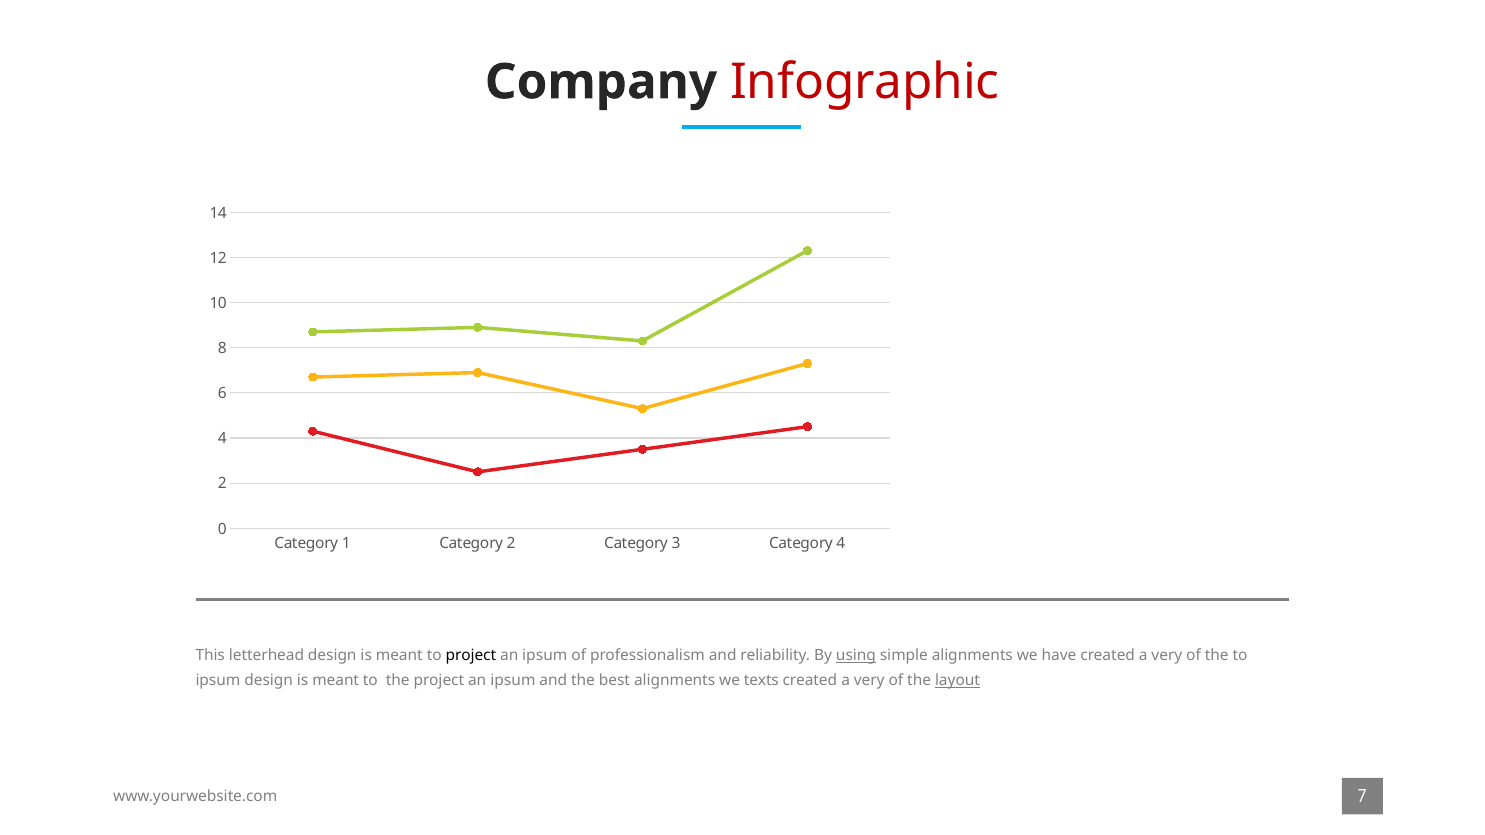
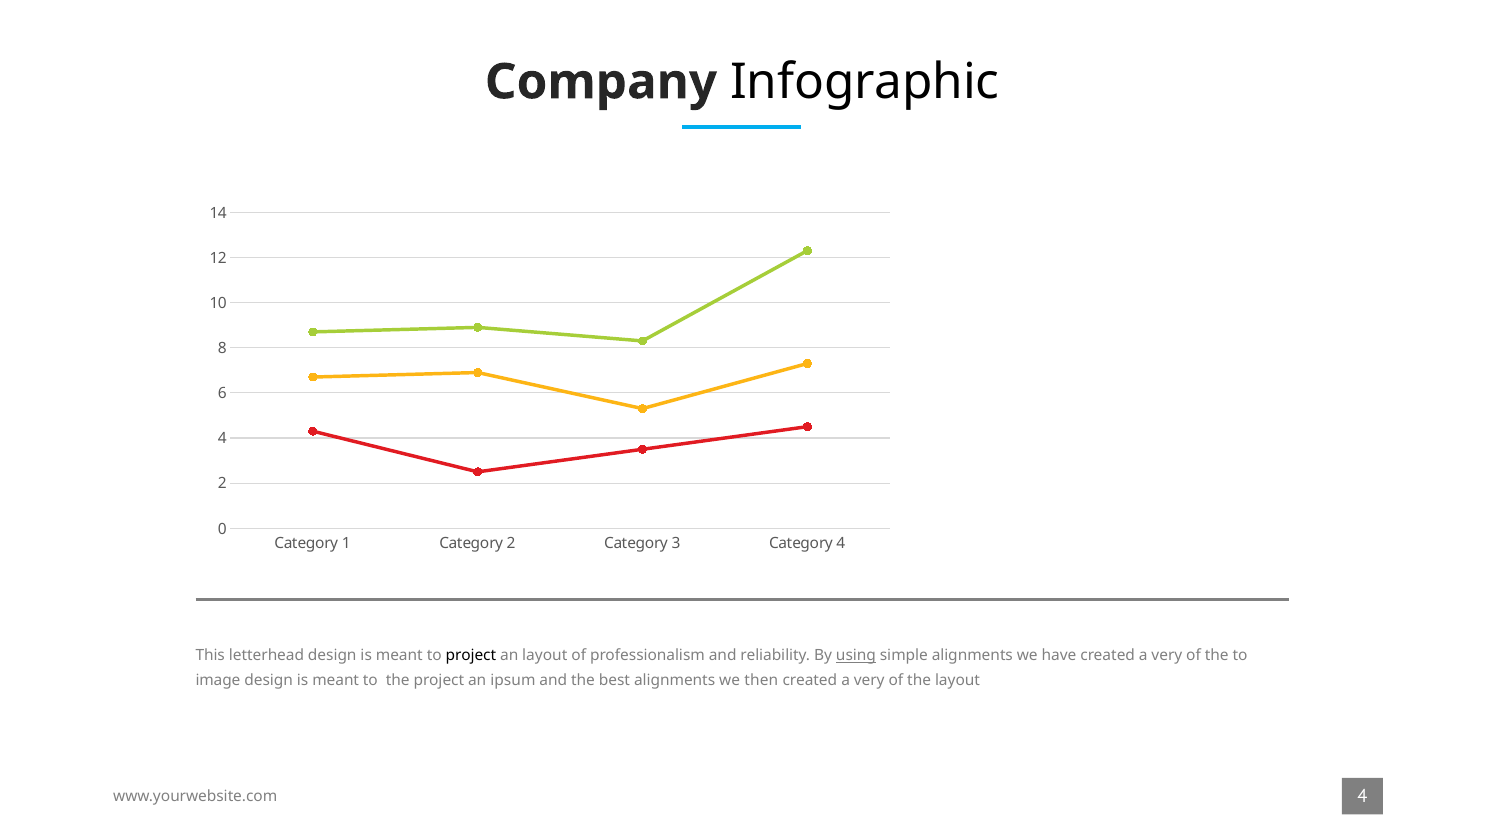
Infographic colour: red -> black (865, 82)
ipsum: ipsum -> layout (545, 656)
ipsum: ipsum -> image (218, 681)
texts: texts -> then (761, 681)
layout underline: present -> none (957, 681)
www.yourwebsite.com 7: 7 -> 4 (1362, 797)
